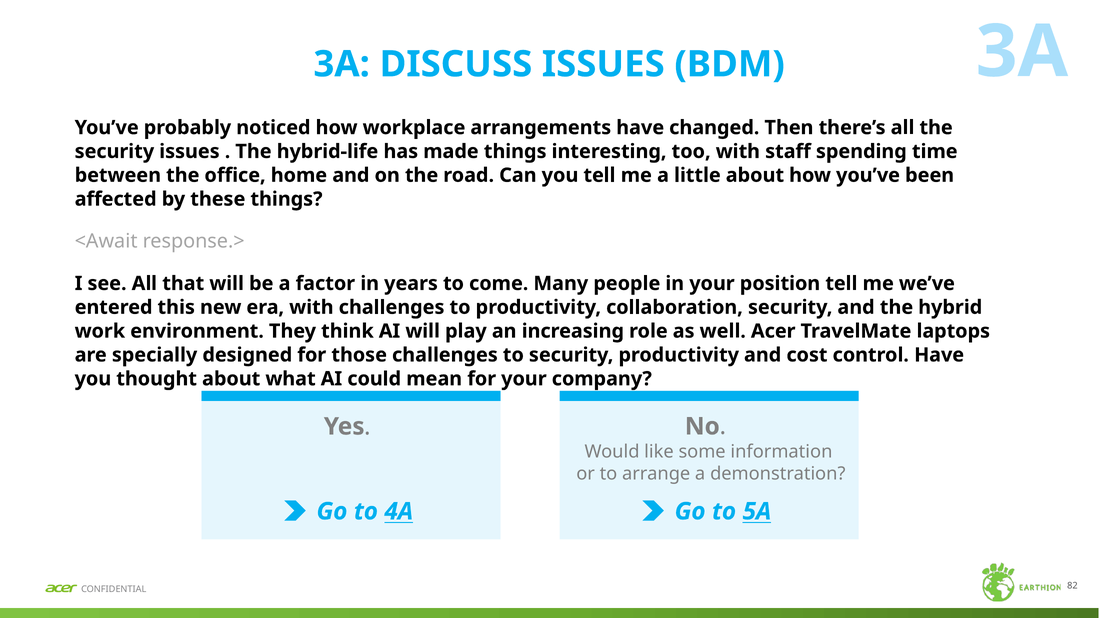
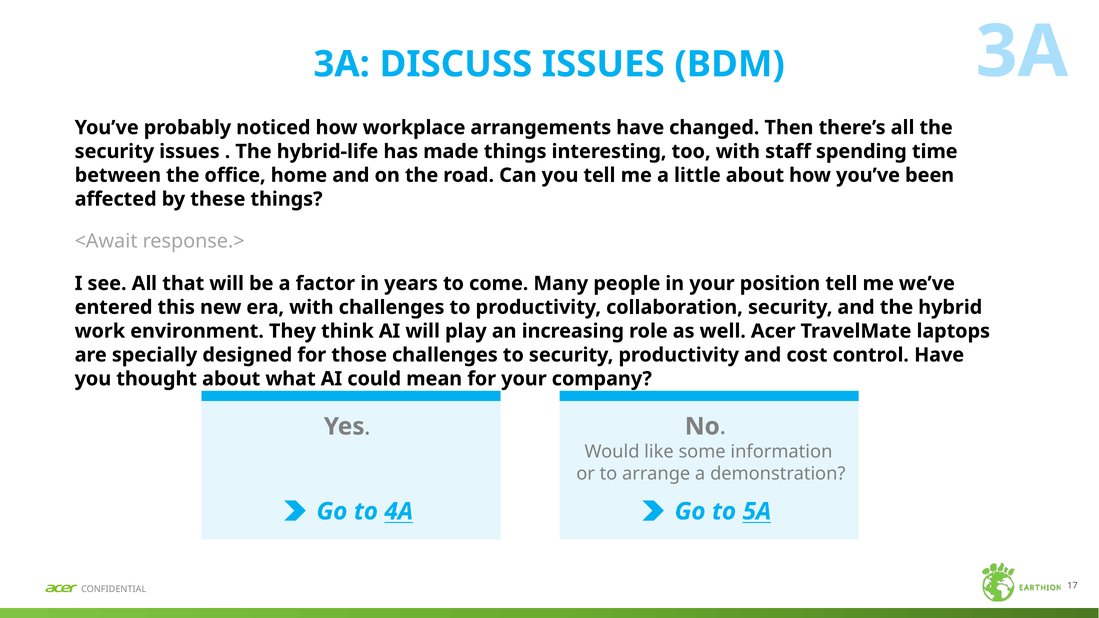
82: 82 -> 17 (1072, 586)
